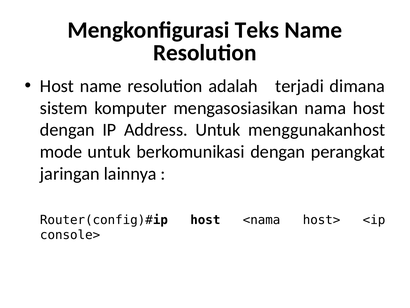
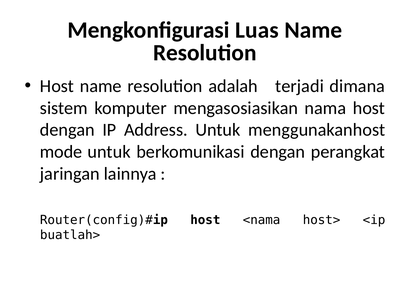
Teks: Teks -> Luas (257, 30)
console>: console> -> buatlah> (70, 235)
